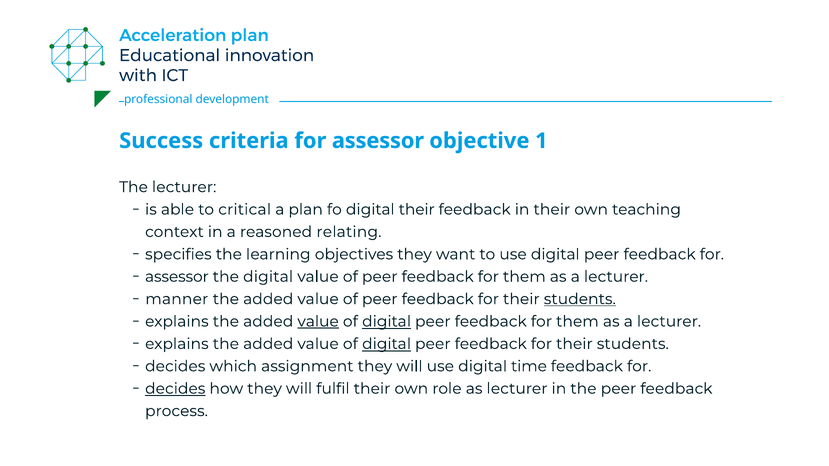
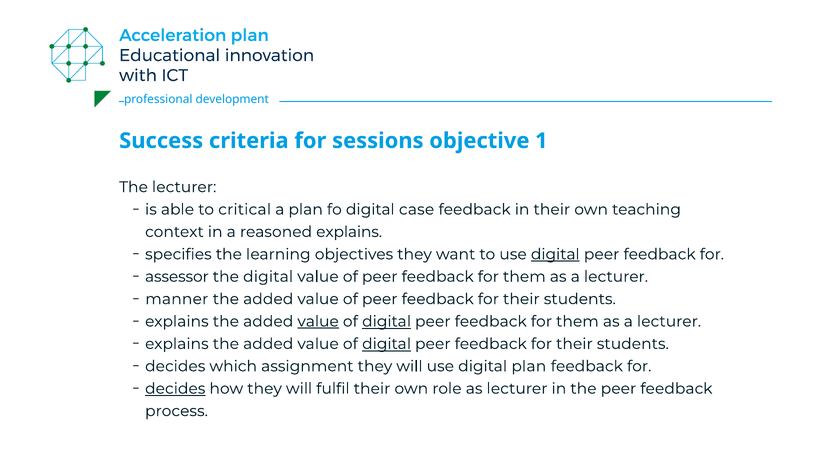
for assessor: assessor -> sessions (378, 141)
digital their: their -> case (417, 210)
reasoned relating: relating -> explains (349, 232)
digital underline: none -> present (555, 254)
students underline: present -> none (580, 299)
digital time: time -> plan (529, 366)
